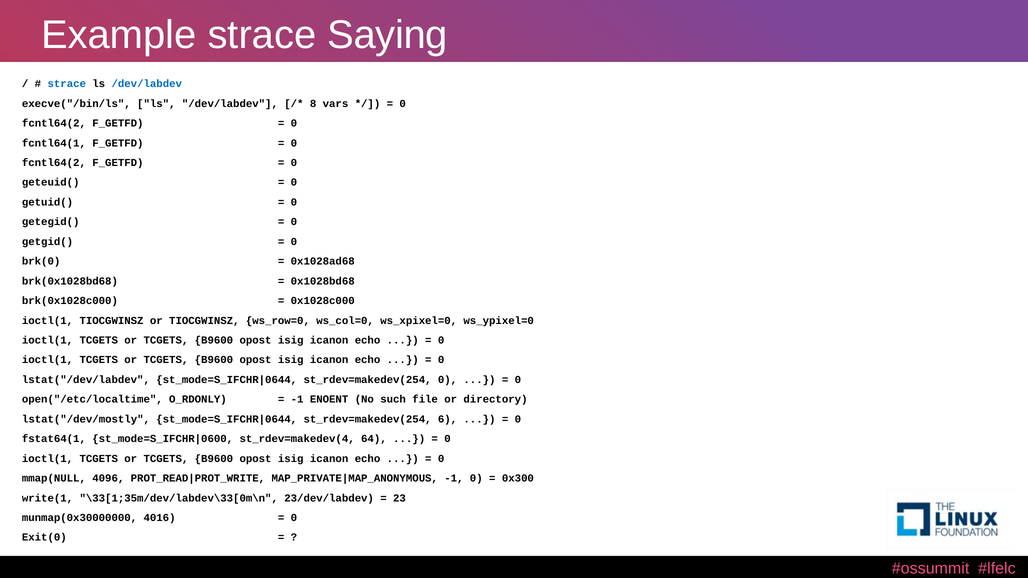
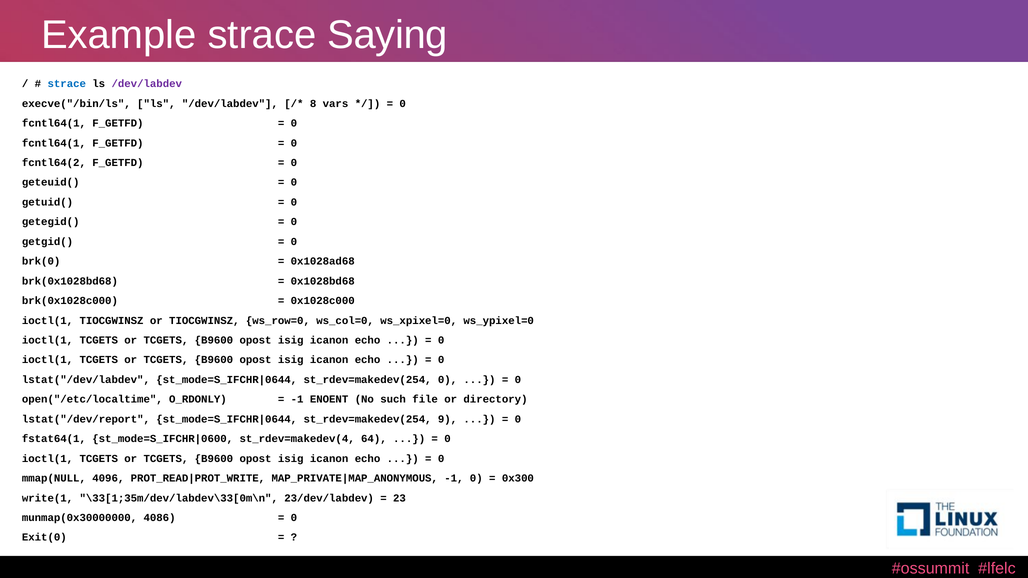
/dev/labdev colour: blue -> purple (147, 84)
fcntl64(2: fcntl64(2 -> fcntl64(1 (54, 123)
lstat("/dev/mostly: lstat("/dev/mostly -> lstat("/dev/report (86, 419)
6: 6 -> 9 (448, 419)
4016: 4016 -> 4086 (160, 518)
